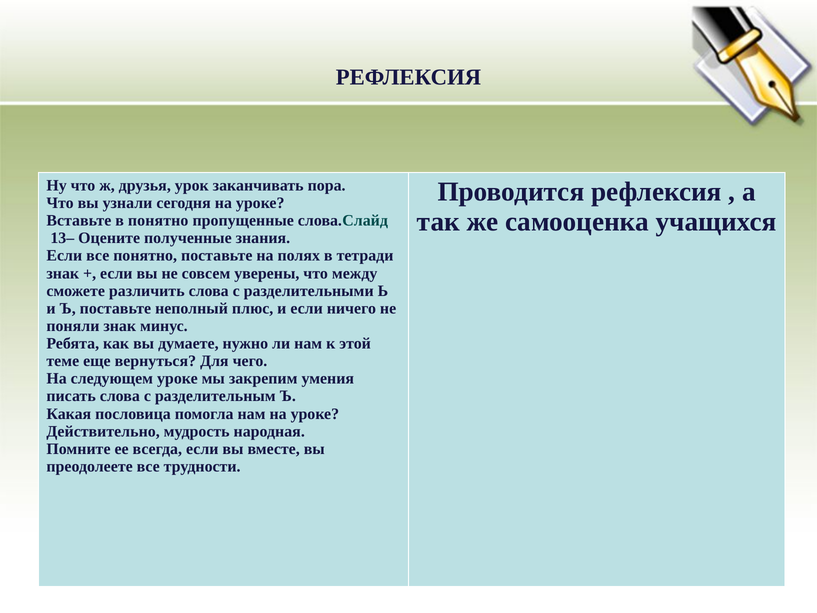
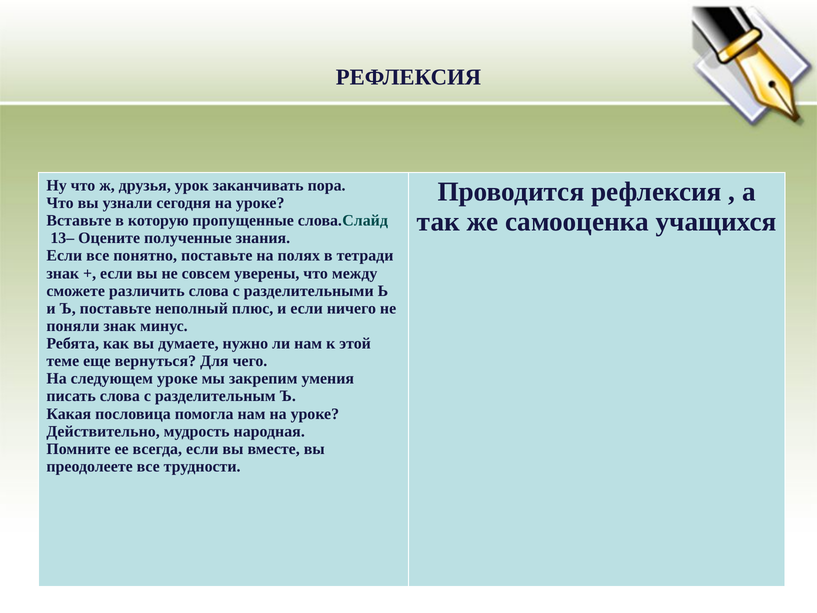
в понятно: понятно -> которую (158, 220)
